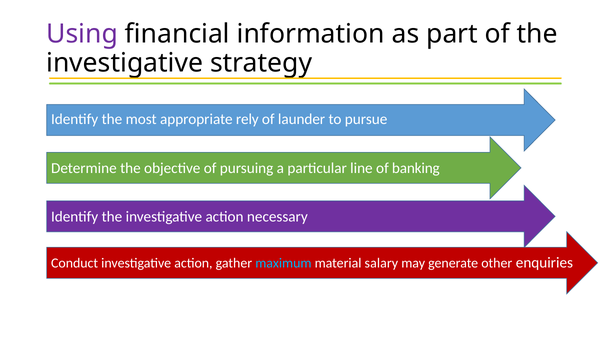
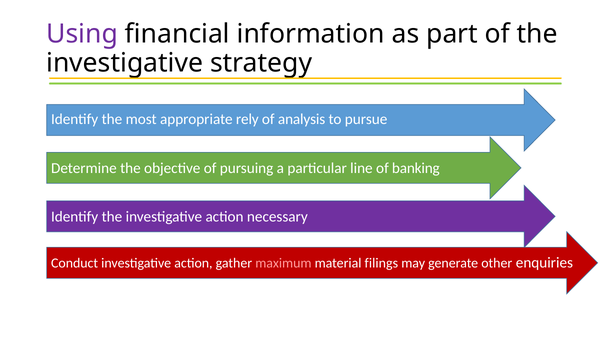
launder: launder -> analysis (302, 119)
maximum colour: light blue -> pink (283, 263)
salary: salary -> filings (381, 263)
